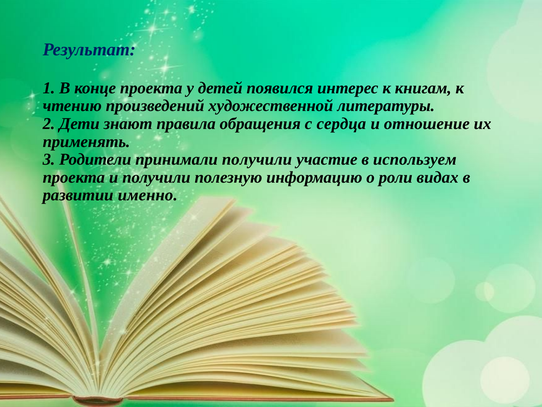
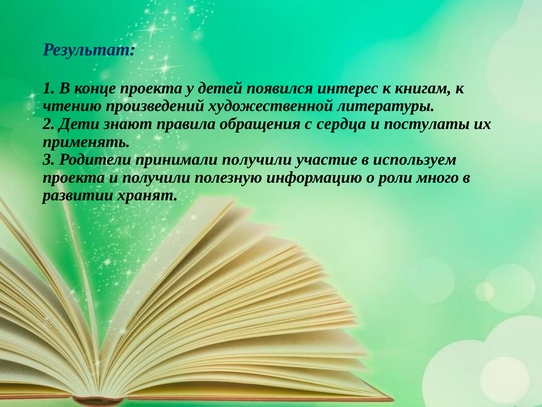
отношение: отношение -> постулаты (427, 124)
видах: видах -> много (438, 177)
именно: именно -> хранят (148, 195)
